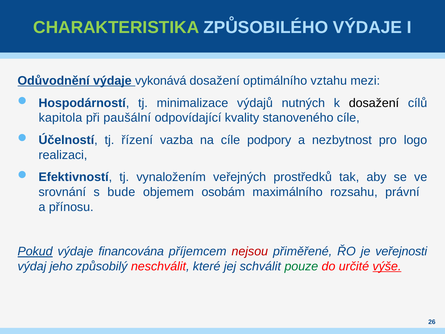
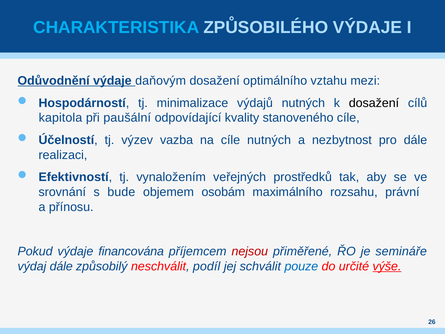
CHARAKTERISTIKA colour: light green -> light blue (116, 27)
vykonává: vykonává -> daňovým (161, 81)
řízení: řízení -> výzev (137, 140)
cíle podpory: podpory -> nutných (269, 140)
pro logo: logo -> dále (415, 140)
Pokud underline: present -> none (35, 251)
veřejnosti: veřejnosti -> semináře (401, 251)
výdaj jeho: jeho -> dále (61, 266)
které: které -> podíl (207, 266)
pouze colour: green -> blue (301, 266)
